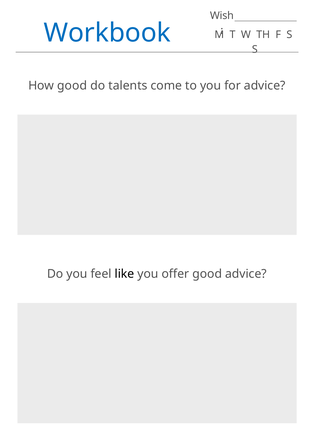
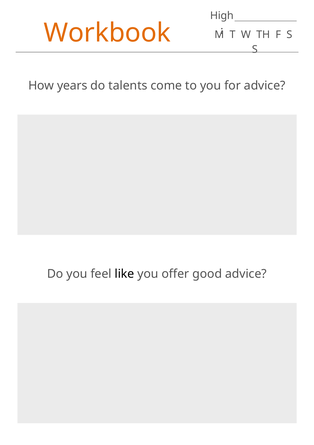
Wish: Wish -> High (222, 16)
Workbook colour: blue -> orange (107, 33)
How good: good -> years (72, 85)
